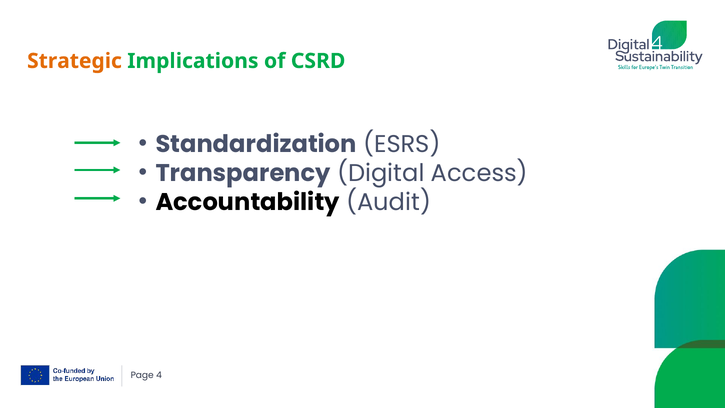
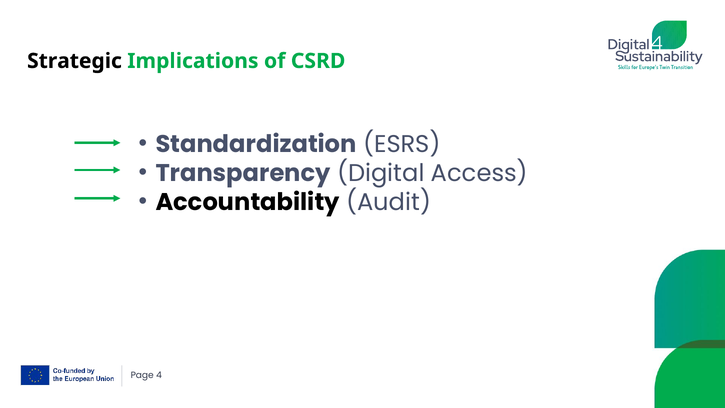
Strategic colour: orange -> black (74, 61)
